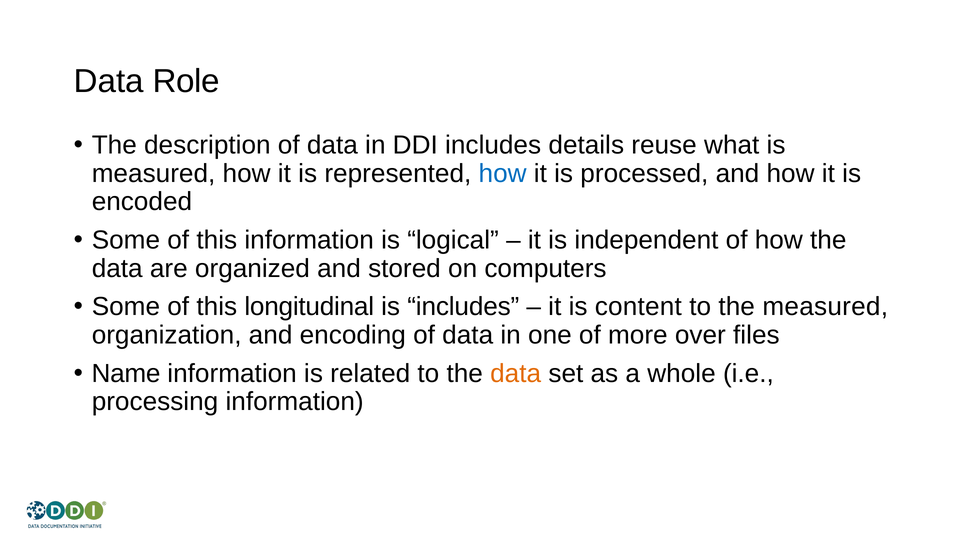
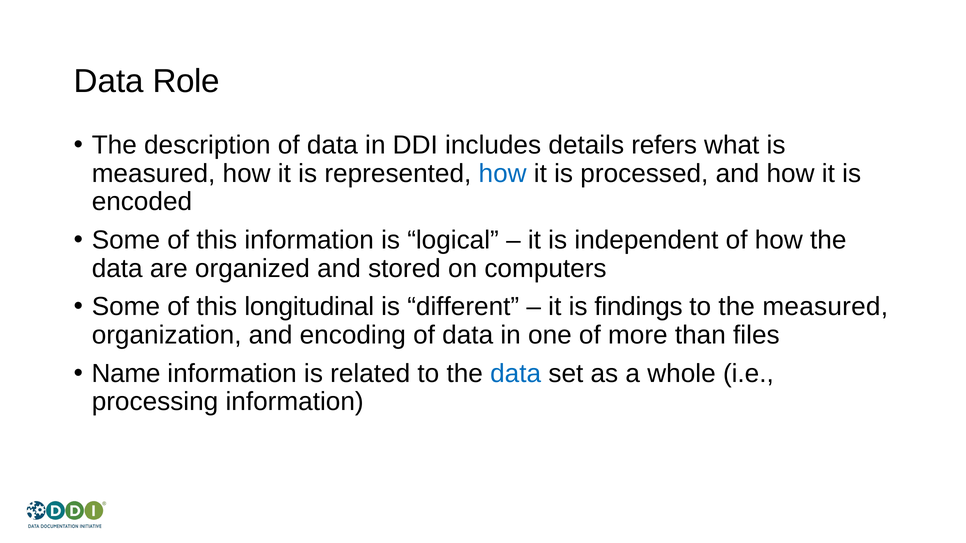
reuse: reuse -> refers (664, 145)
is includes: includes -> different (463, 307)
content: content -> findings (639, 307)
over: over -> than (700, 335)
data colour: orange -> blue (516, 374)
